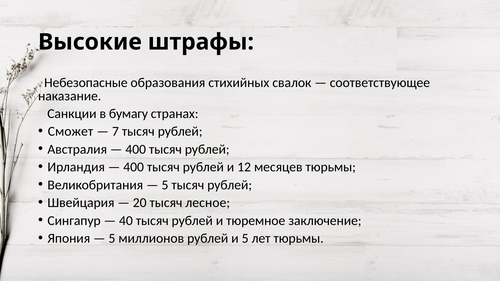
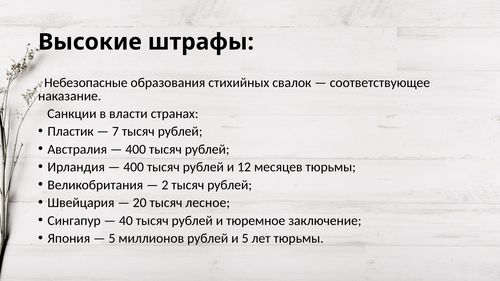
бумагу: бумагу -> власти (128, 114)
Сможет: Сможет -> Пластик (71, 132)
5: 5 -> 2 (165, 185)
